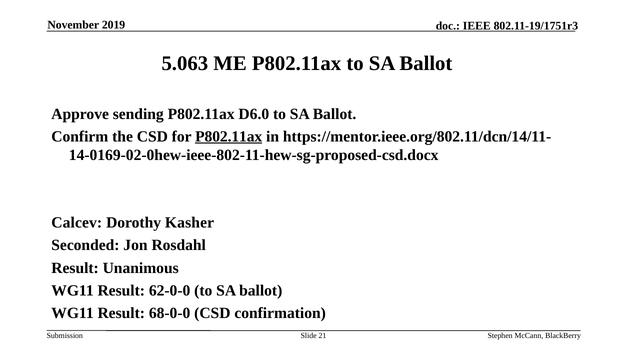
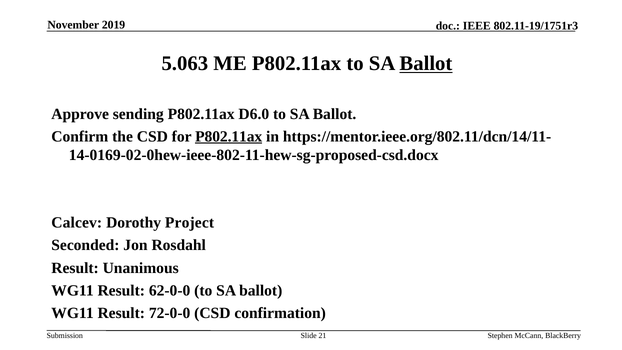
Ballot underline: none -> present (426, 64)
Kasher: Kasher -> Project (190, 223)
68-0-0: 68-0-0 -> 72-0-0 (170, 313)
